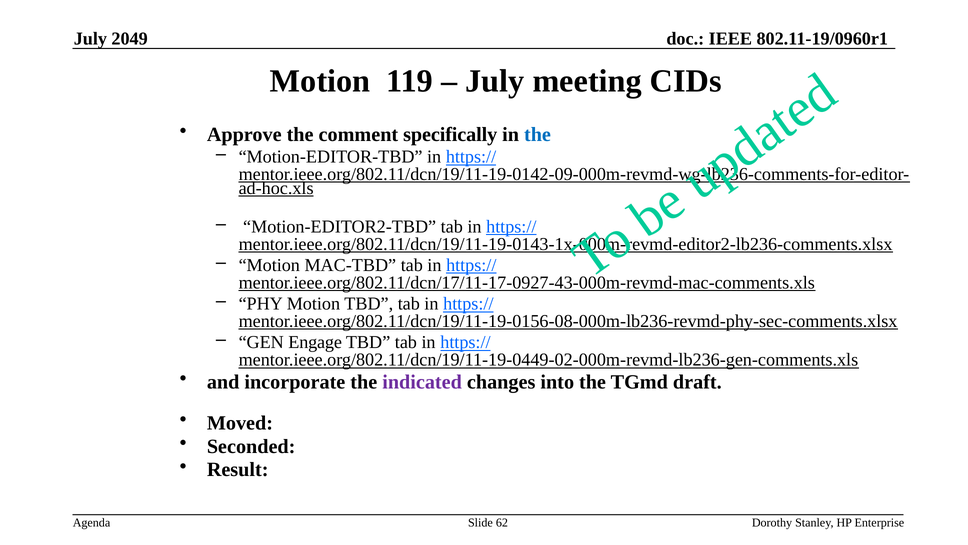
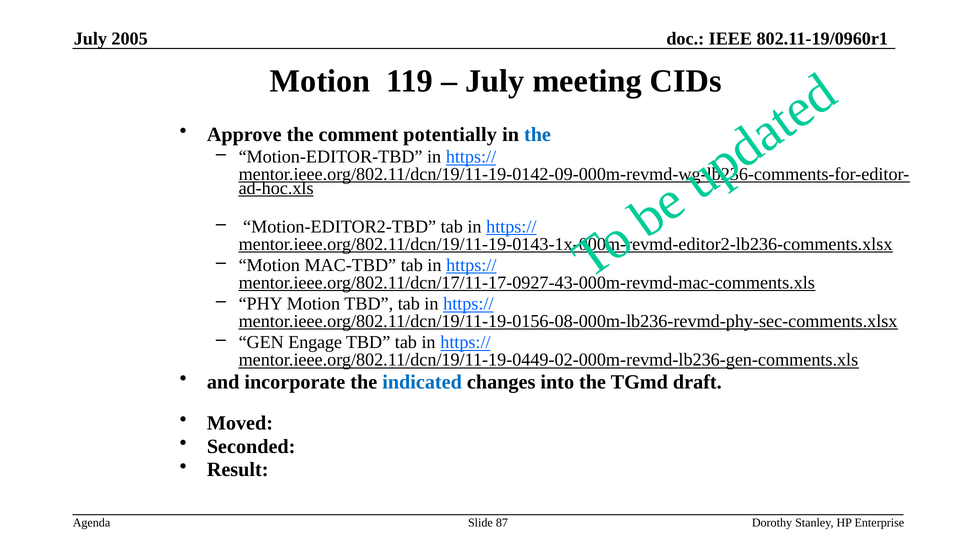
2049: 2049 -> 2005 (130, 39)
specifically: specifically -> potentially (450, 134)
indicated colour: purple -> blue (422, 382)
62: 62 -> 87 (502, 522)
